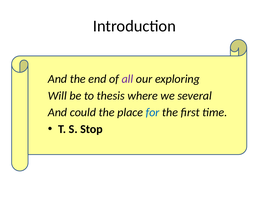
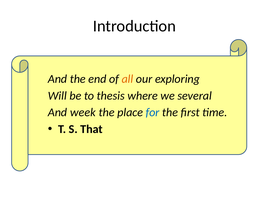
all colour: purple -> orange (127, 79)
could: could -> week (83, 112)
Stop: Stop -> That (91, 129)
